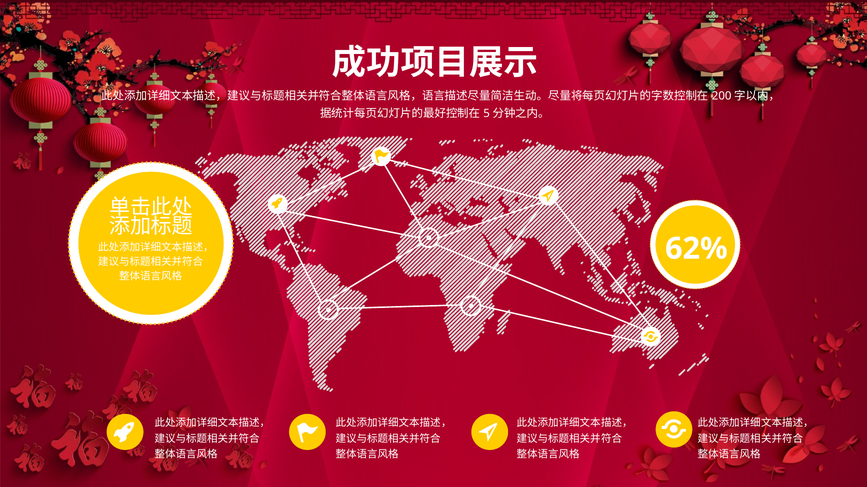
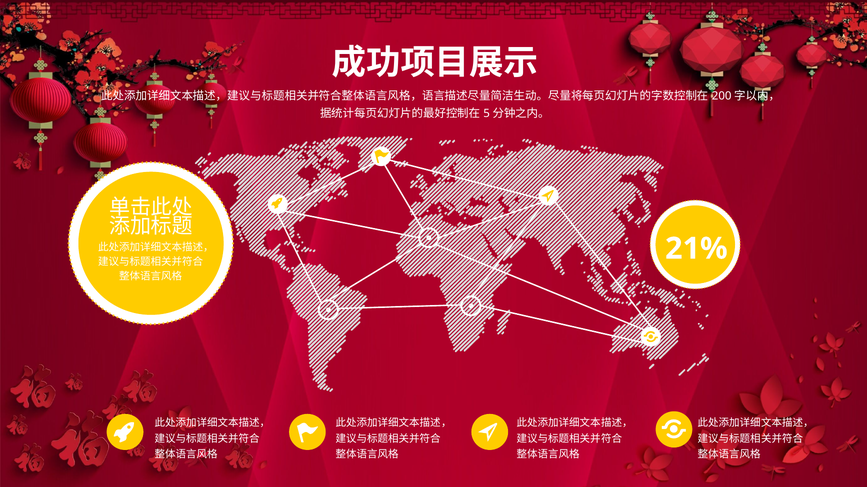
62%: 62% -> 21% (696, 249)
